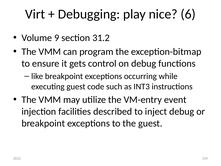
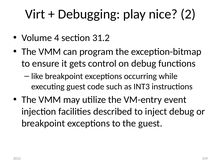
6: 6 -> 2 (188, 14)
9: 9 -> 4 (57, 38)
